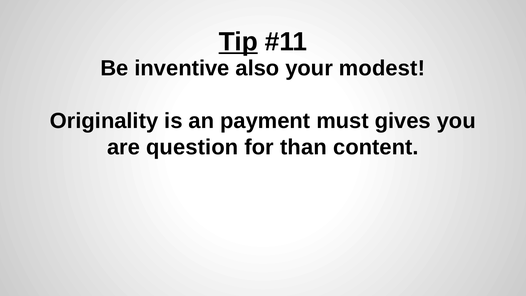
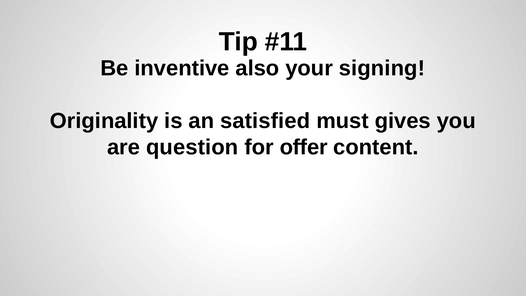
Tip underline: present -> none (238, 42)
modest: modest -> signing (382, 68)
payment: payment -> satisfied (265, 121)
than: than -> offer (304, 147)
